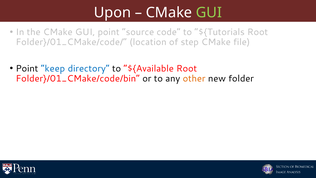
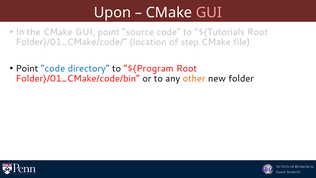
GUI colour: light green -> pink (209, 13)
Point keep: keep -> code (53, 68)
${Available: ${Available -> ${Program (149, 68)
